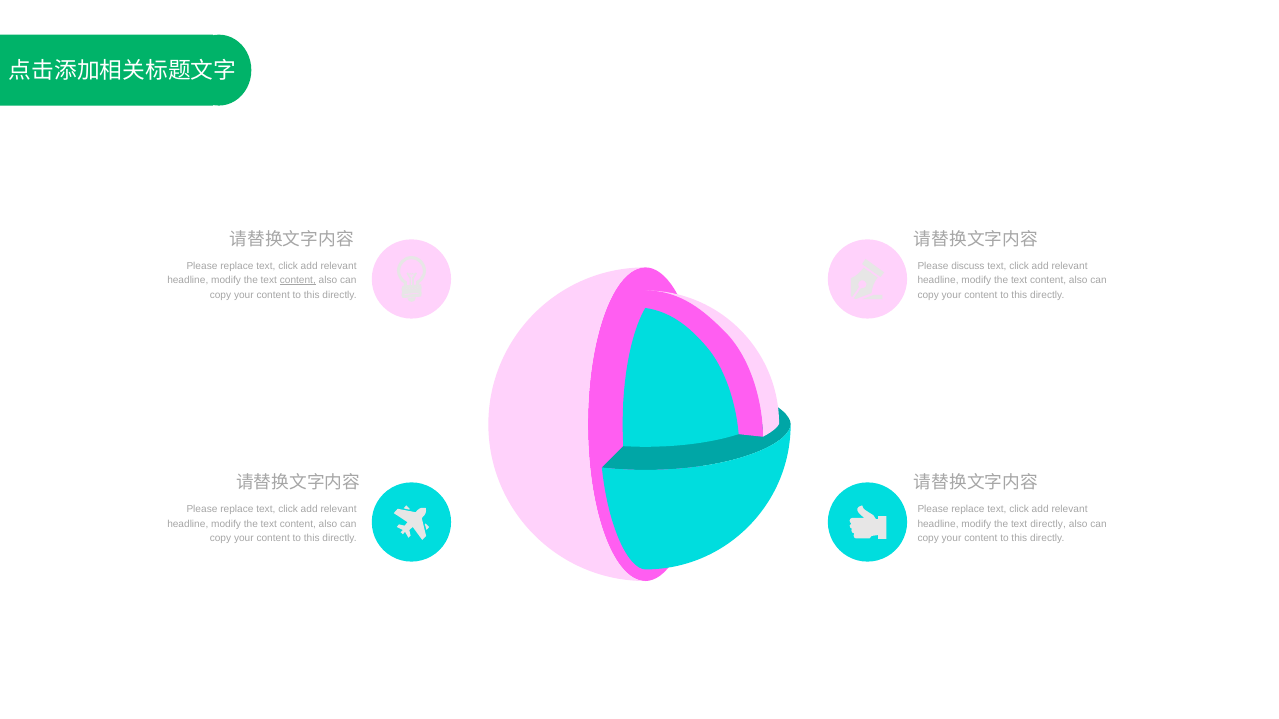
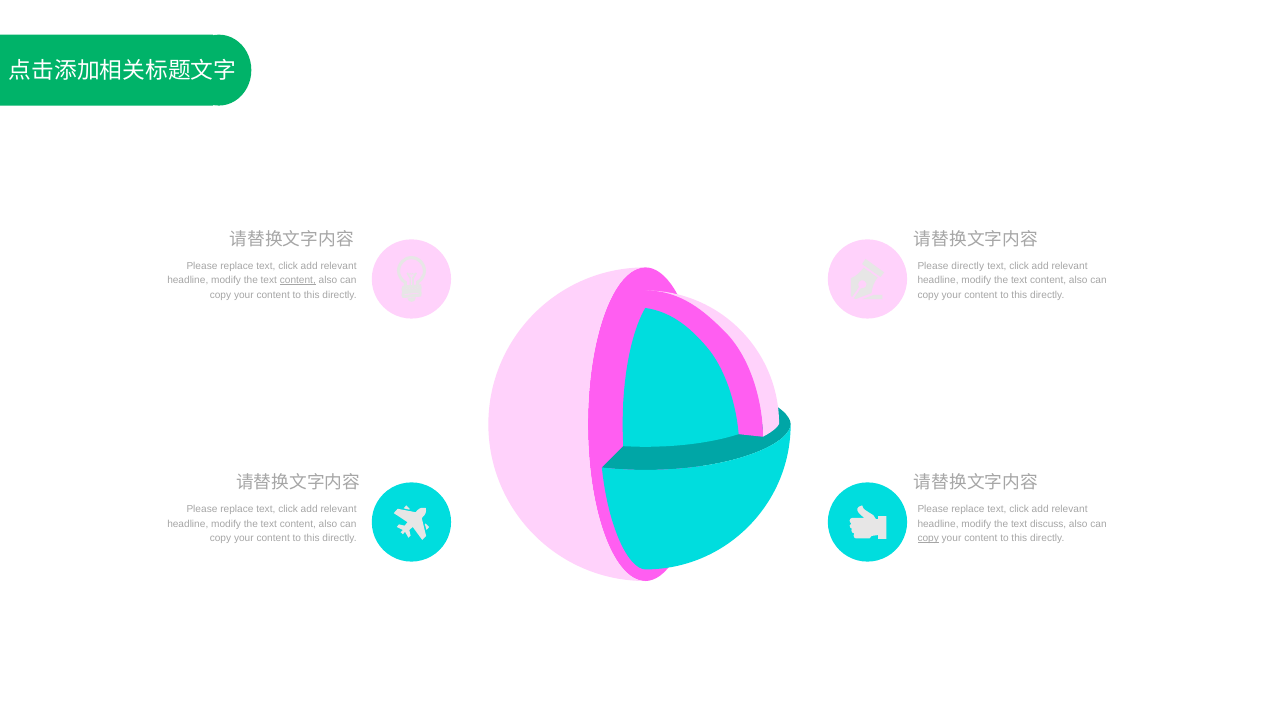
Please discuss: discuss -> directly (968, 266)
text directly: directly -> discuss (1048, 524)
copy underline: none -> present (928, 539)
